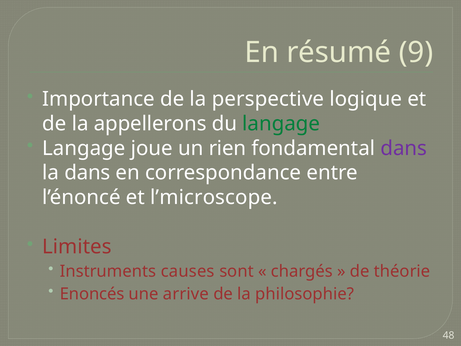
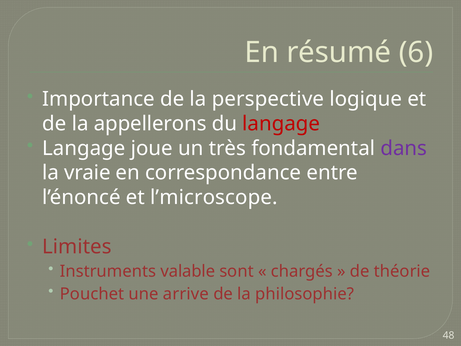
9: 9 -> 6 (416, 52)
langage colour: green -> red (281, 124)
rien: rien -> très (227, 148)
la dans: dans -> vraie (87, 173)
causes: causes -> valable (188, 271)
Enoncés: Enoncés -> Pouchet (92, 294)
